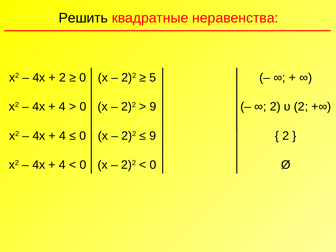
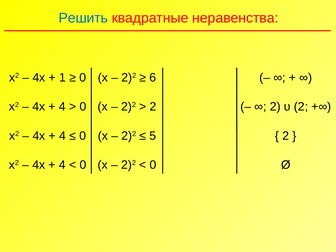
Решить colour: black -> blue (83, 18)
2: 2 -> 1 (63, 78)
5: 5 -> 6 (153, 78)
9: 9 -> 2 (153, 107)
9: 9 -> 5 (153, 136)
